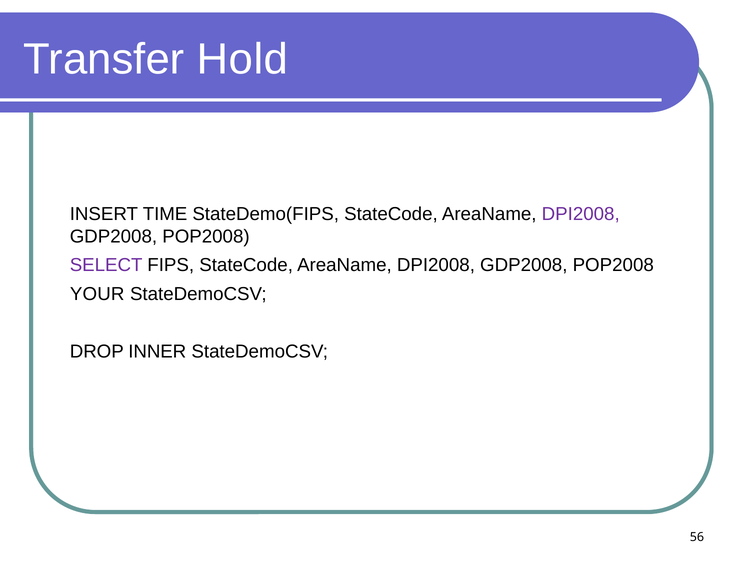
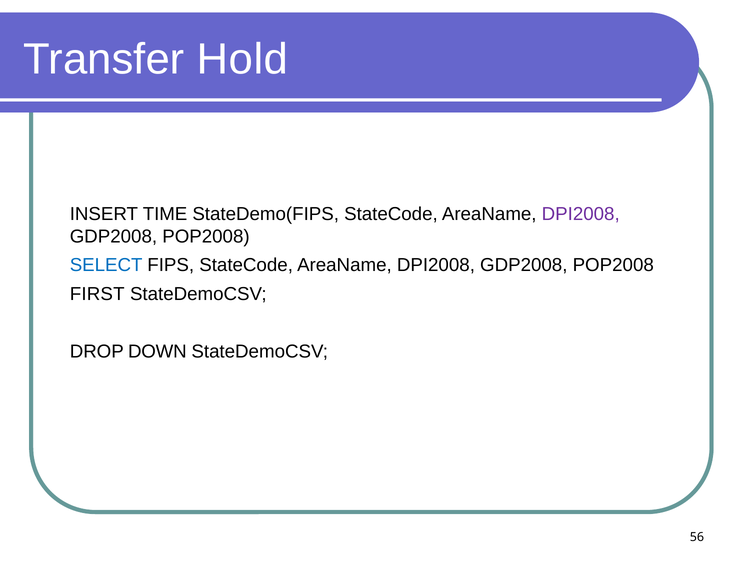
SELECT colour: purple -> blue (106, 265)
YOUR: YOUR -> FIRST (97, 294)
INNER: INNER -> DOWN (157, 351)
